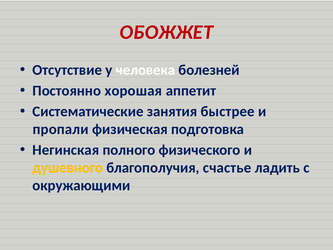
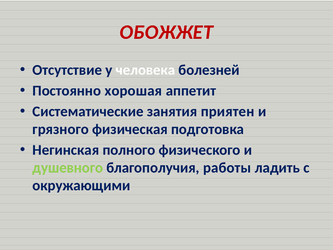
быстрее: быстрее -> приятен (228, 111)
пропали: пропали -> грязного (61, 129)
душевного colour: yellow -> light green (68, 168)
счастье: счастье -> работы (227, 168)
